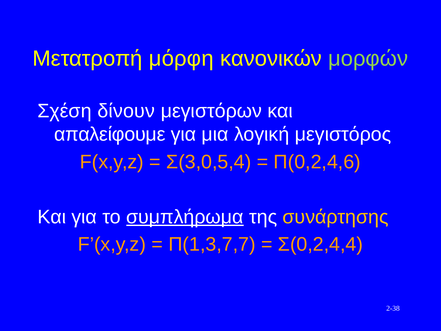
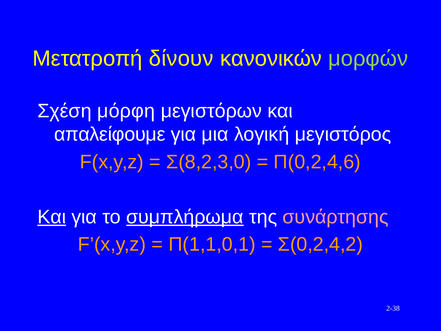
μόρφη: μόρφη -> δίνουν (181, 58)
δίνουν: δίνουν -> μόρφη (126, 111)
Σ(3,0,5,4: Σ(3,0,5,4 -> Σ(8,2,3,0 (209, 162)
Και underline: none -> present (52, 217)
συνάρτησης colour: yellow -> pink (336, 217)
Π(1,3,7,7: Π(1,3,7,7 -> Π(1,1,0,1 (212, 244)
Σ(0,2,4,4: Σ(0,2,4,4 -> Σ(0,2,4,2 (320, 244)
